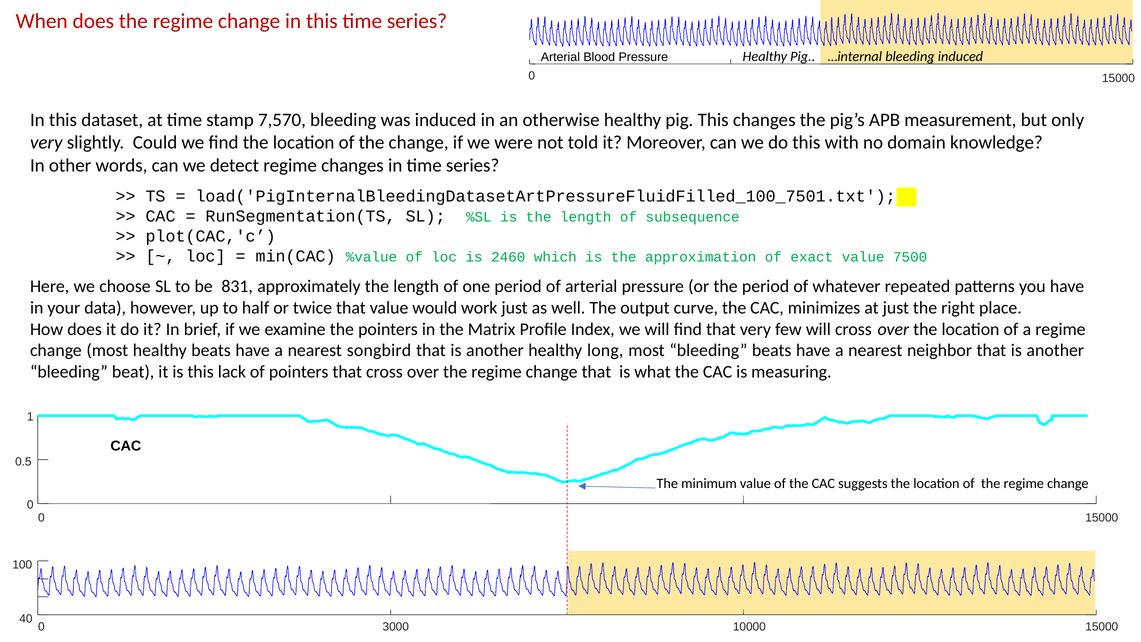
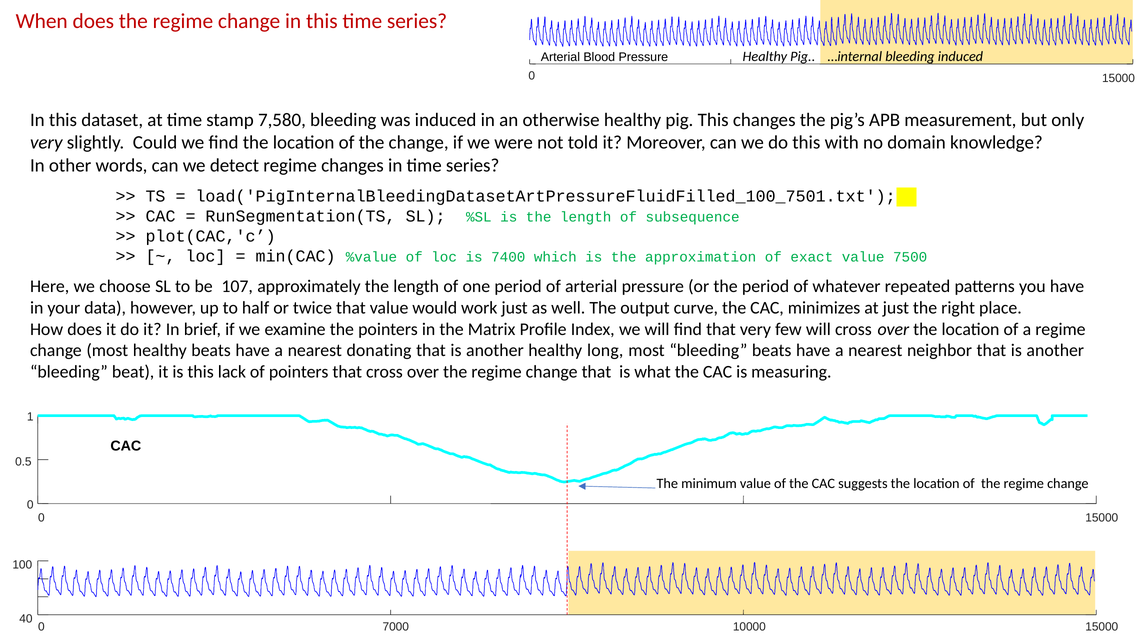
7,570: 7,570 -> 7,580 (282, 120)
2460: 2460 -> 7400 (508, 257)
831: 831 -> 107 (237, 286)
songbird: songbird -> donating (379, 350)
3000: 3000 -> 7000 (396, 626)
